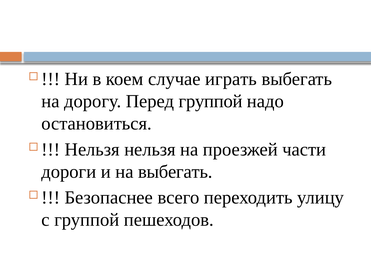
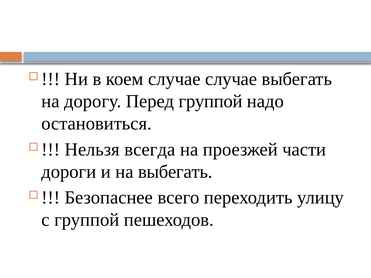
случае играть: играть -> случае (231, 79)
Нельзя нельзя: нельзя -> всегда (150, 150)
